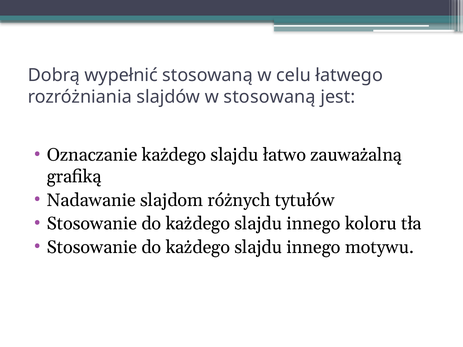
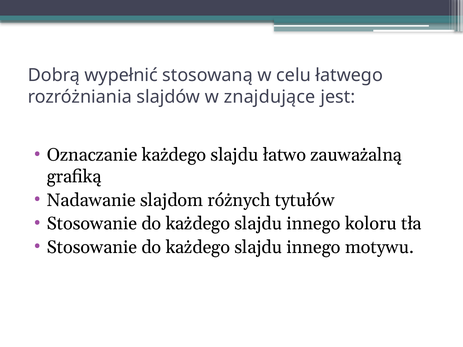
w stosowaną: stosowaną -> znajdujące (270, 97)
